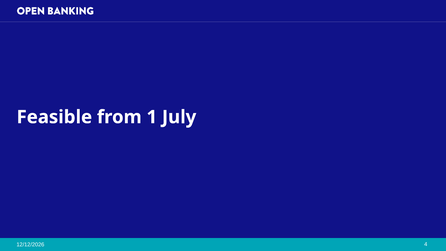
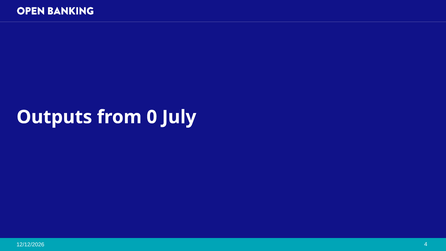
Feasible: Feasible -> Outputs (54, 117)
1: 1 -> 0 (152, 117)
